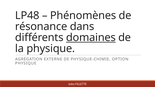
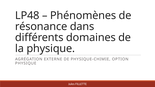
domaines underline: present -> none (91, 38)
